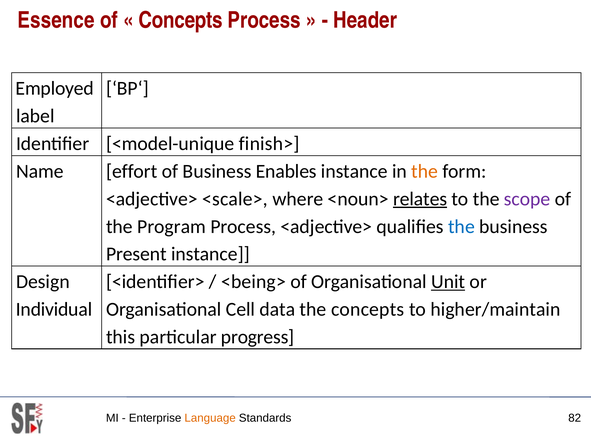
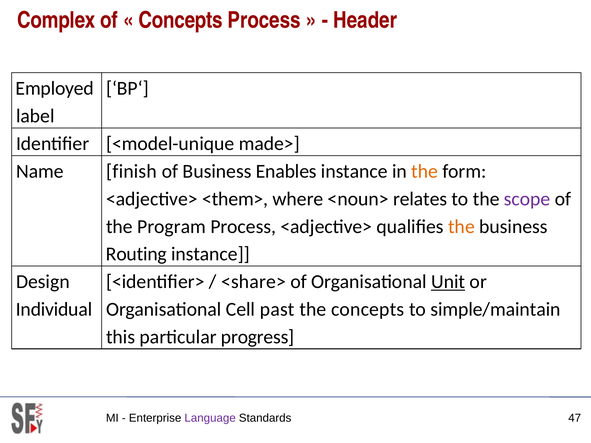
Essence: Essence -> Complex (56, 20)
finish>: finish> -> made> (269, 144)
effort: effort -> finish (132, 171)
<scale>: <scale> -> <them> (235, 199)
relates underline: present -> none (420, 199)
the colour: blue -> orange (461, 227)
Present: Present -> Routing (136, 254)
<being>: <being> -> <share> (253, 282)
data: data -> past (277, 310)
higher/maintain: higher/maintain -> simple/maintain (495, 310)
Language colour: orange -> purple (210, 418)
82: 82 -> 47 (575, 418)
